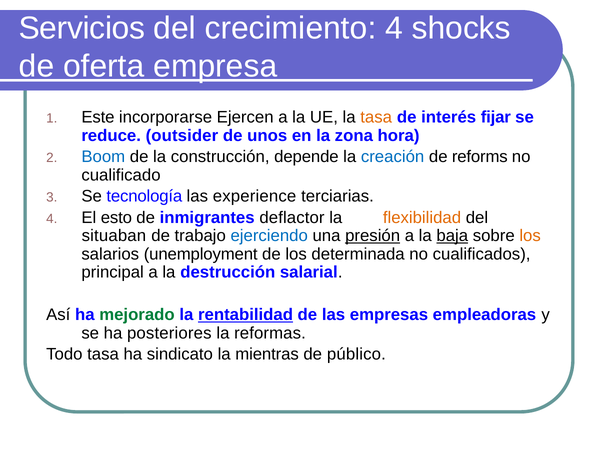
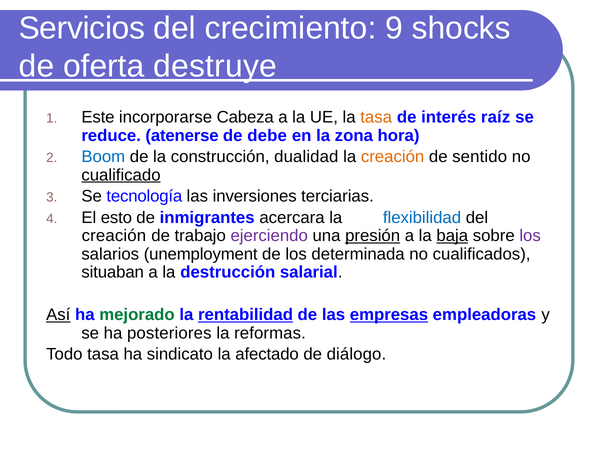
crecimiento 4: 4 -> 9 (394, 28)
empresa: empresa -> destruye (215, 67)
Ejercen: Ejercen -> Cabeza (245, 117)
fijar: fijar -> raíz (496, 117)
outsider: outsider -> atenerse (182, 136)
unos: unos -> debe (267, 136)
depende: depende -> dualidad (306, 157)
creación colour: blue -> orange (393, 157)
reforms: reforms -> sentido (480, 157)
cualificado underline: none -> present (121, 175)
experience: experience -> inversiones (255, 197)
deflactor: deflactor -> acercara (292, 218)
flexibilidad colour: orange -> blue (422, 218)
situaban: situaban -> creación (114, 236)
ejerciendo colour: blue -> purple (269, 236)
los colour: orange -> purple (530, 236)
principal: principal -> situaban (113, 272)
Así underline: none -> present (58, 315)
empresas underline: none -> present (389, 315)
mientras: mientras -> afectado (267, 355)
público: público -> diálogo (356, 355)
